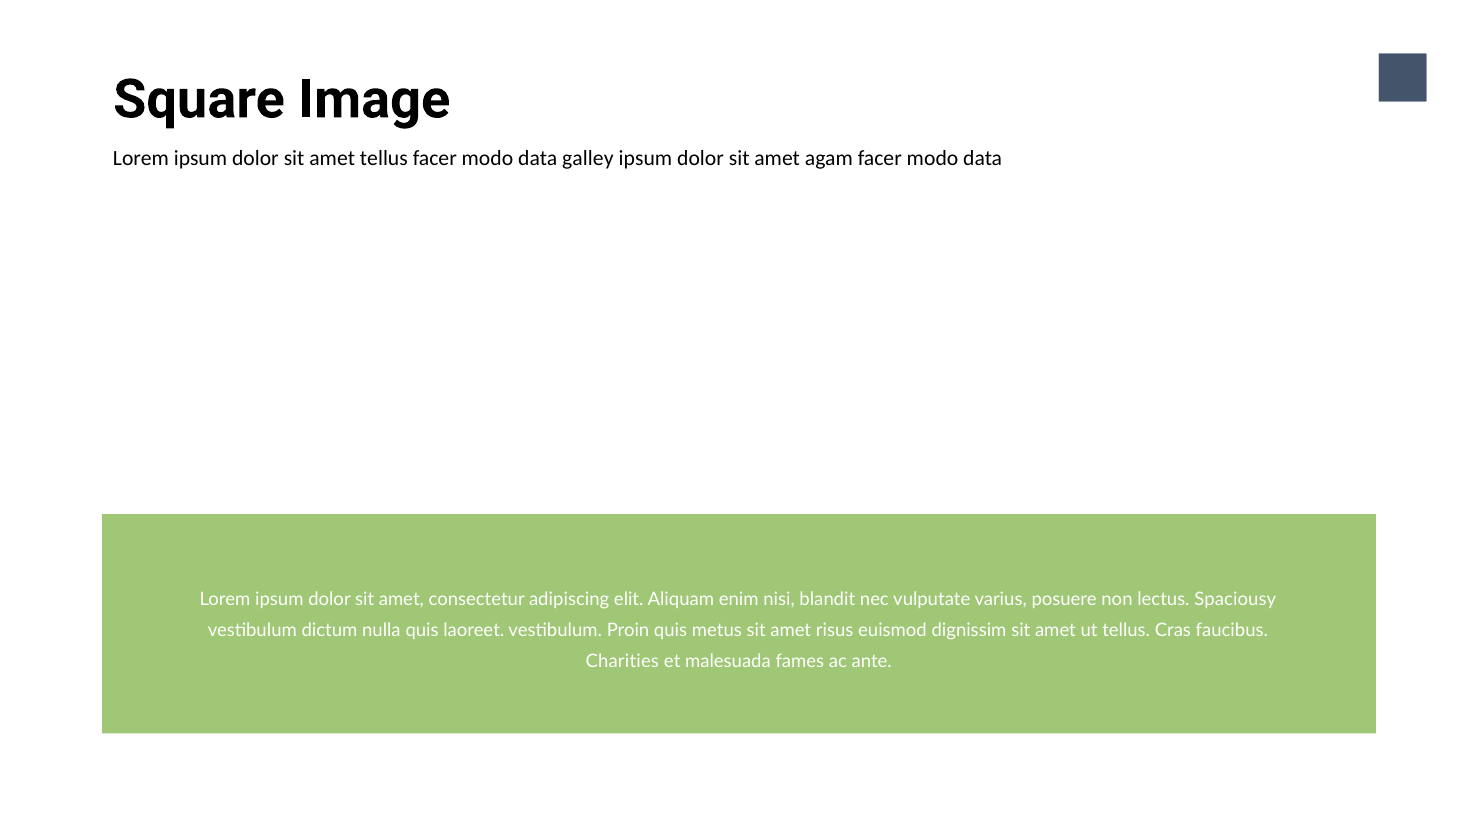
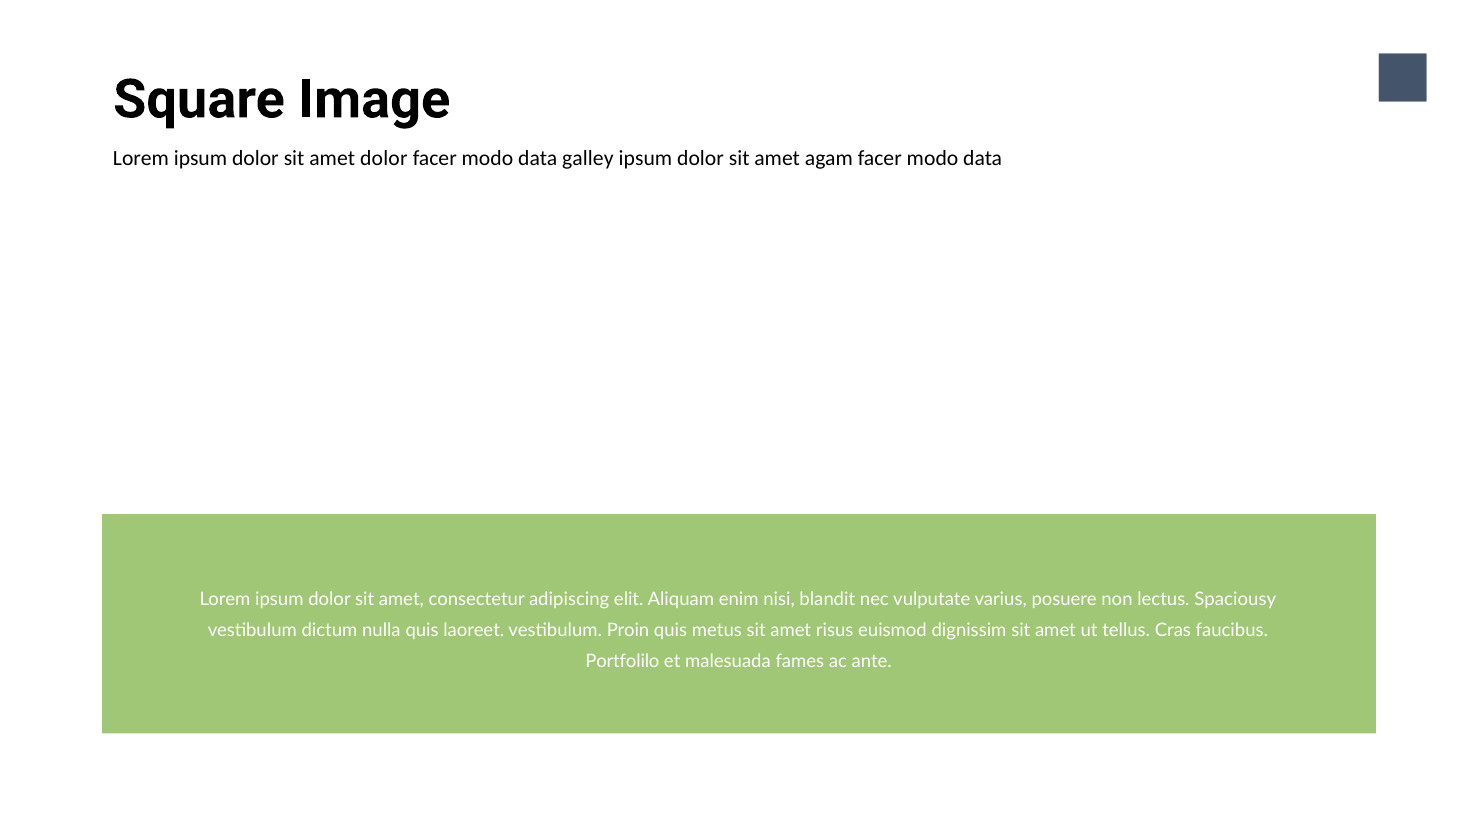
amet tellus: tellus -> dolor (384, 158)
Charities: Charities -> Portfolilo (622, 662)
